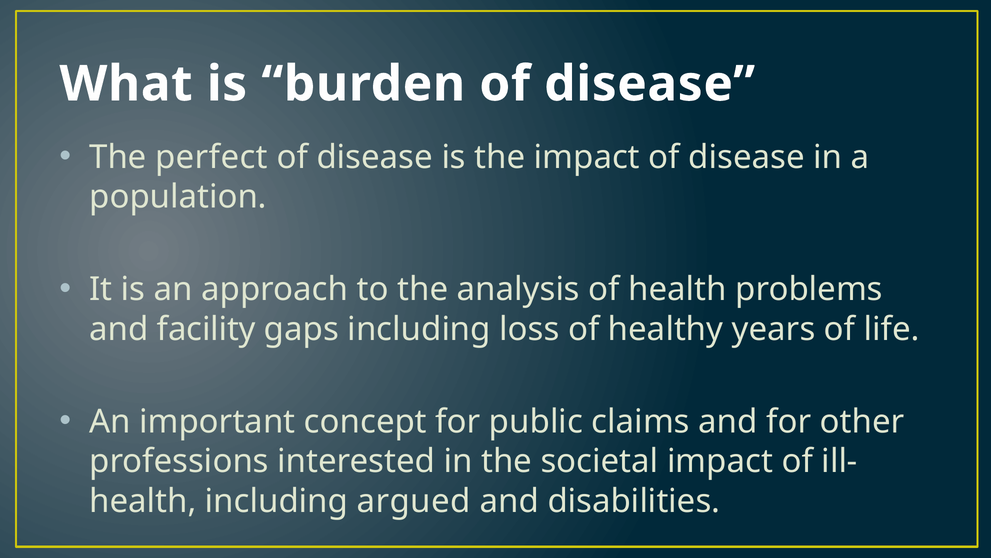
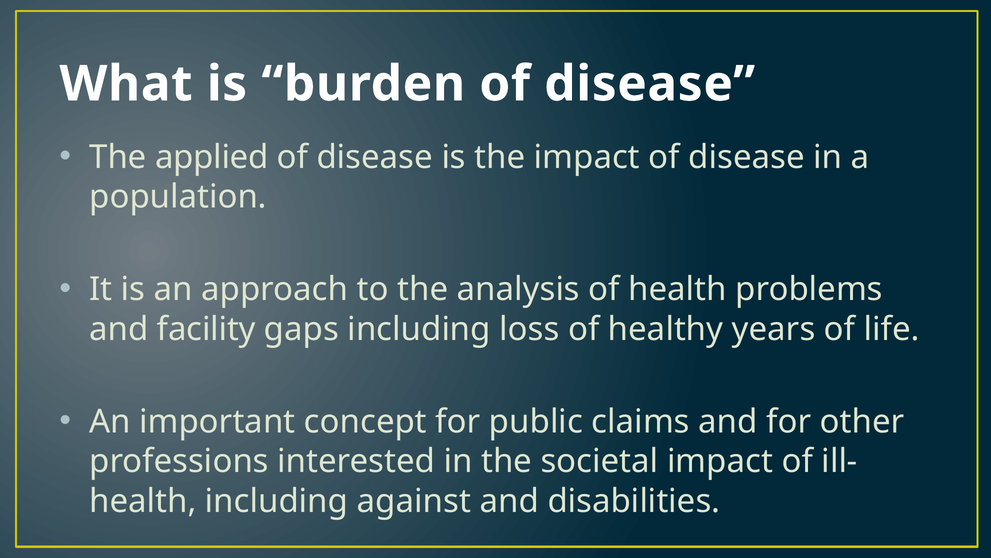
perfect: perfect -> applied (212, 157)
argued: argued -> against (414, 501)
